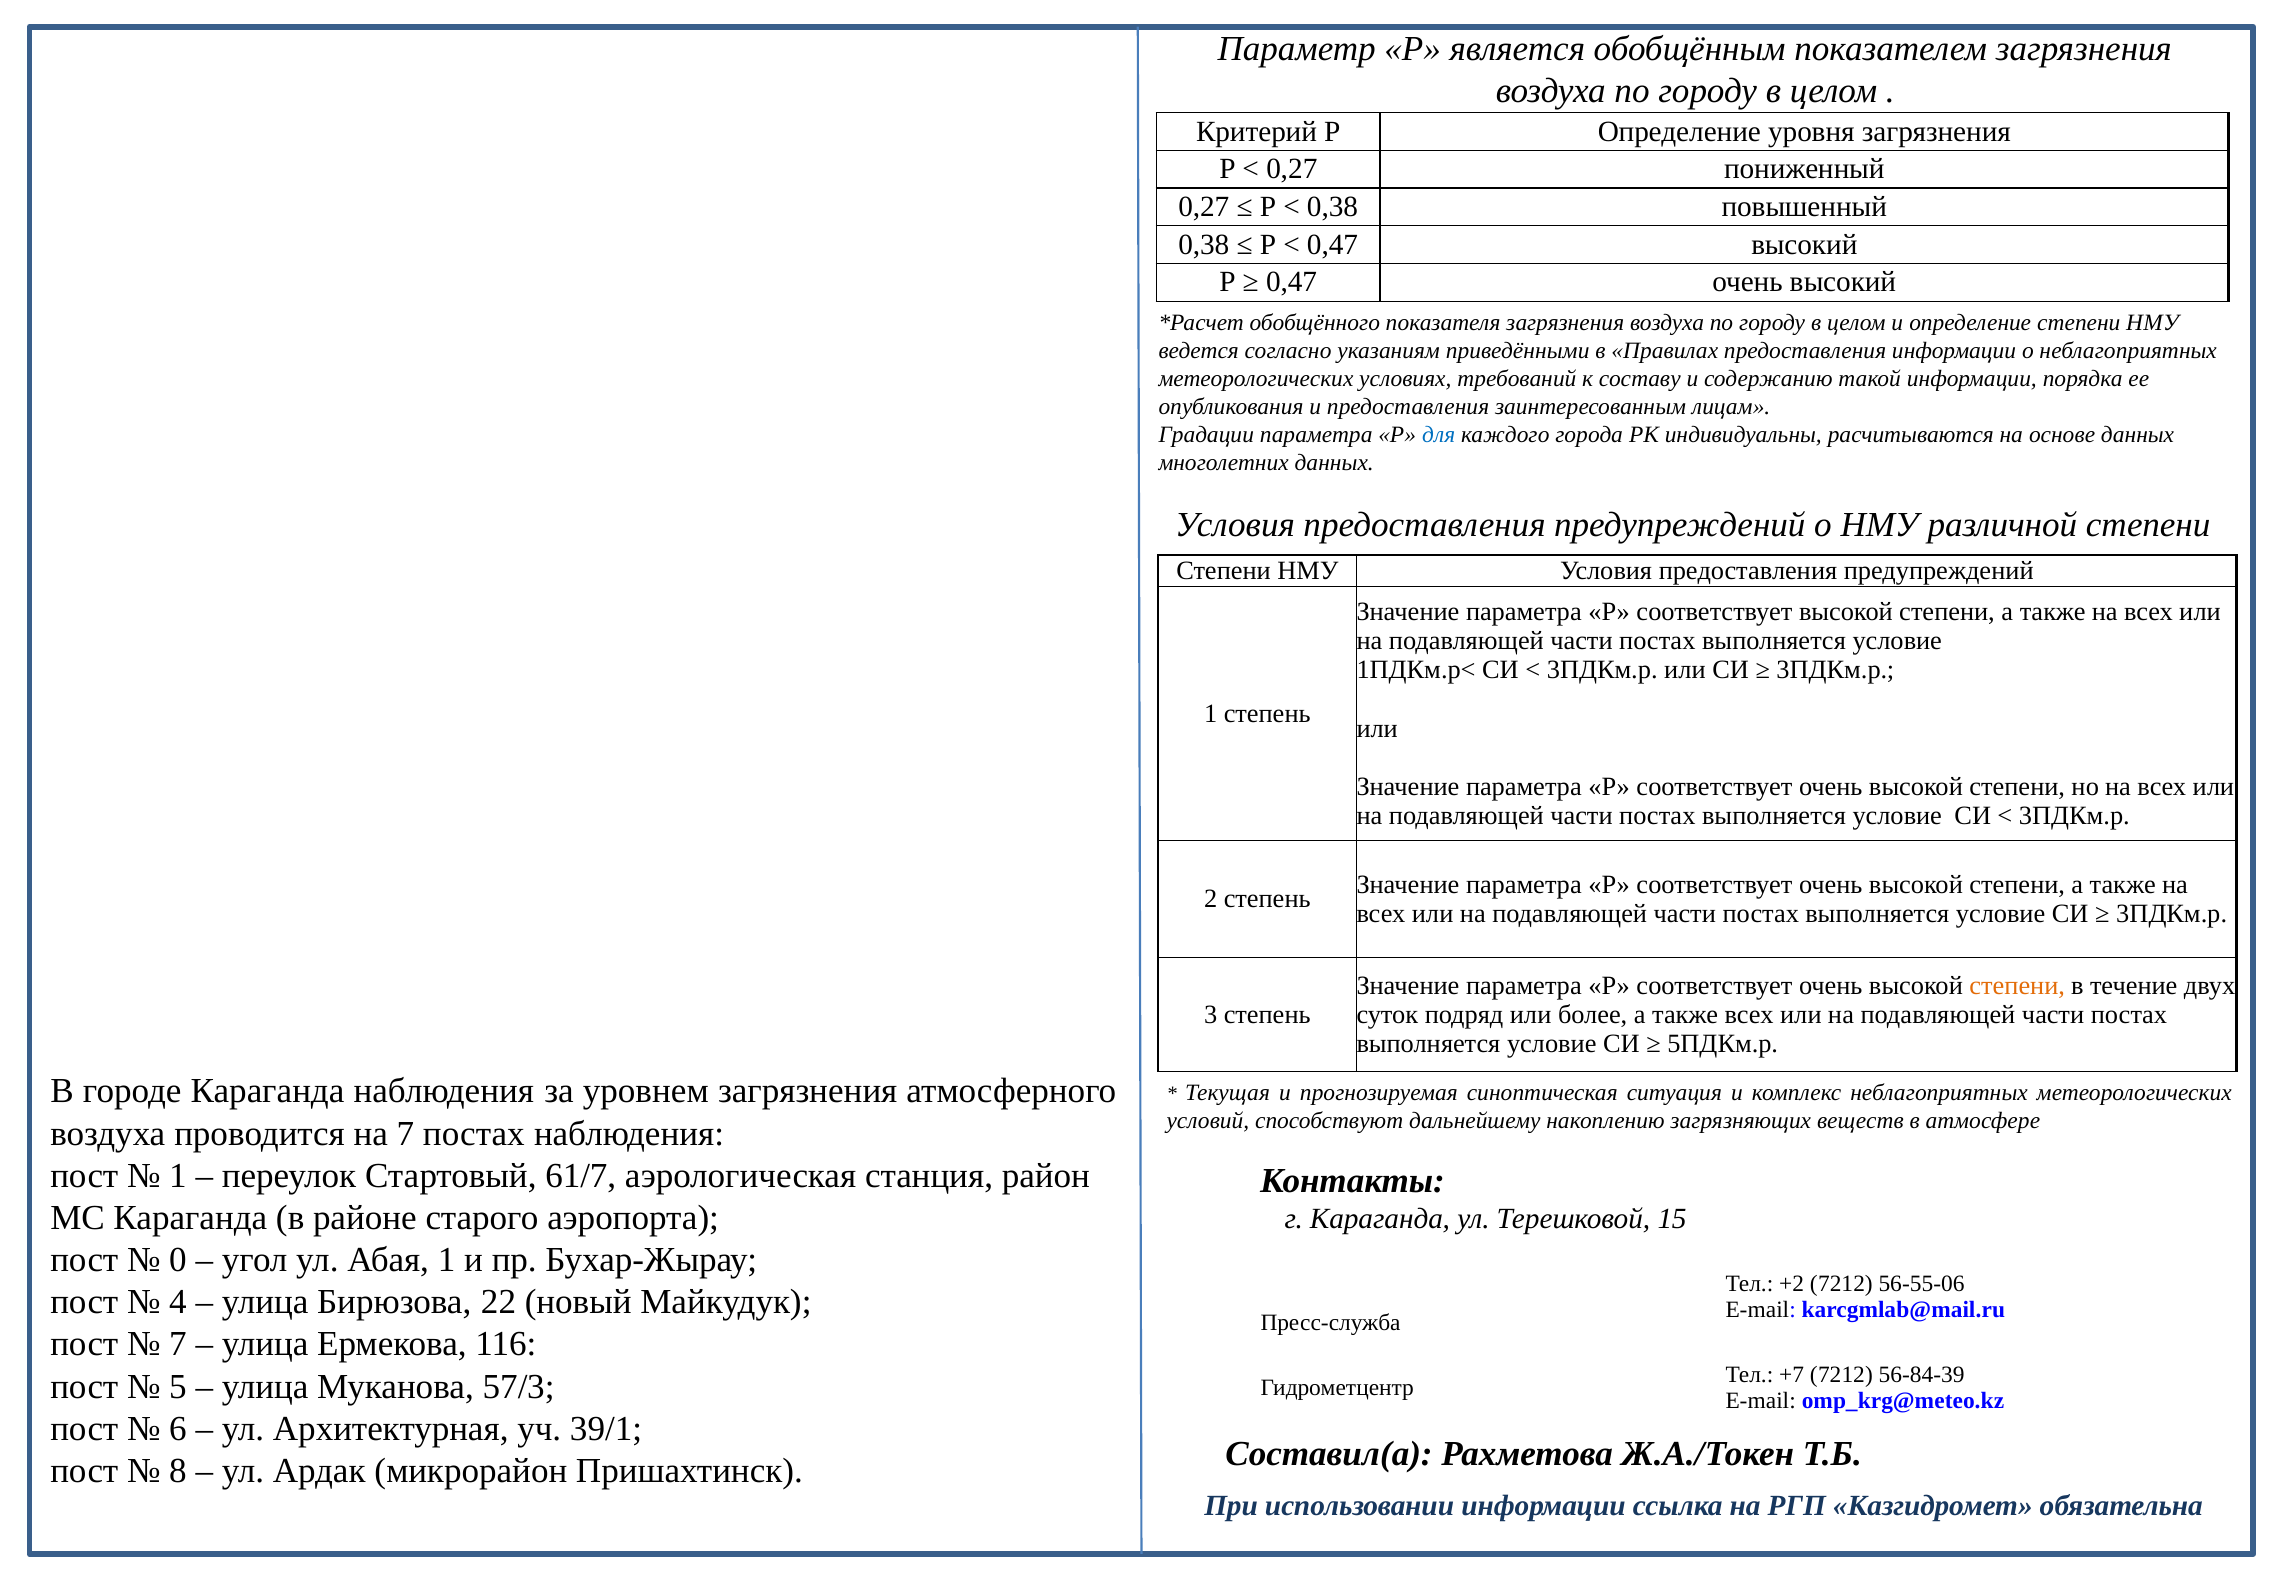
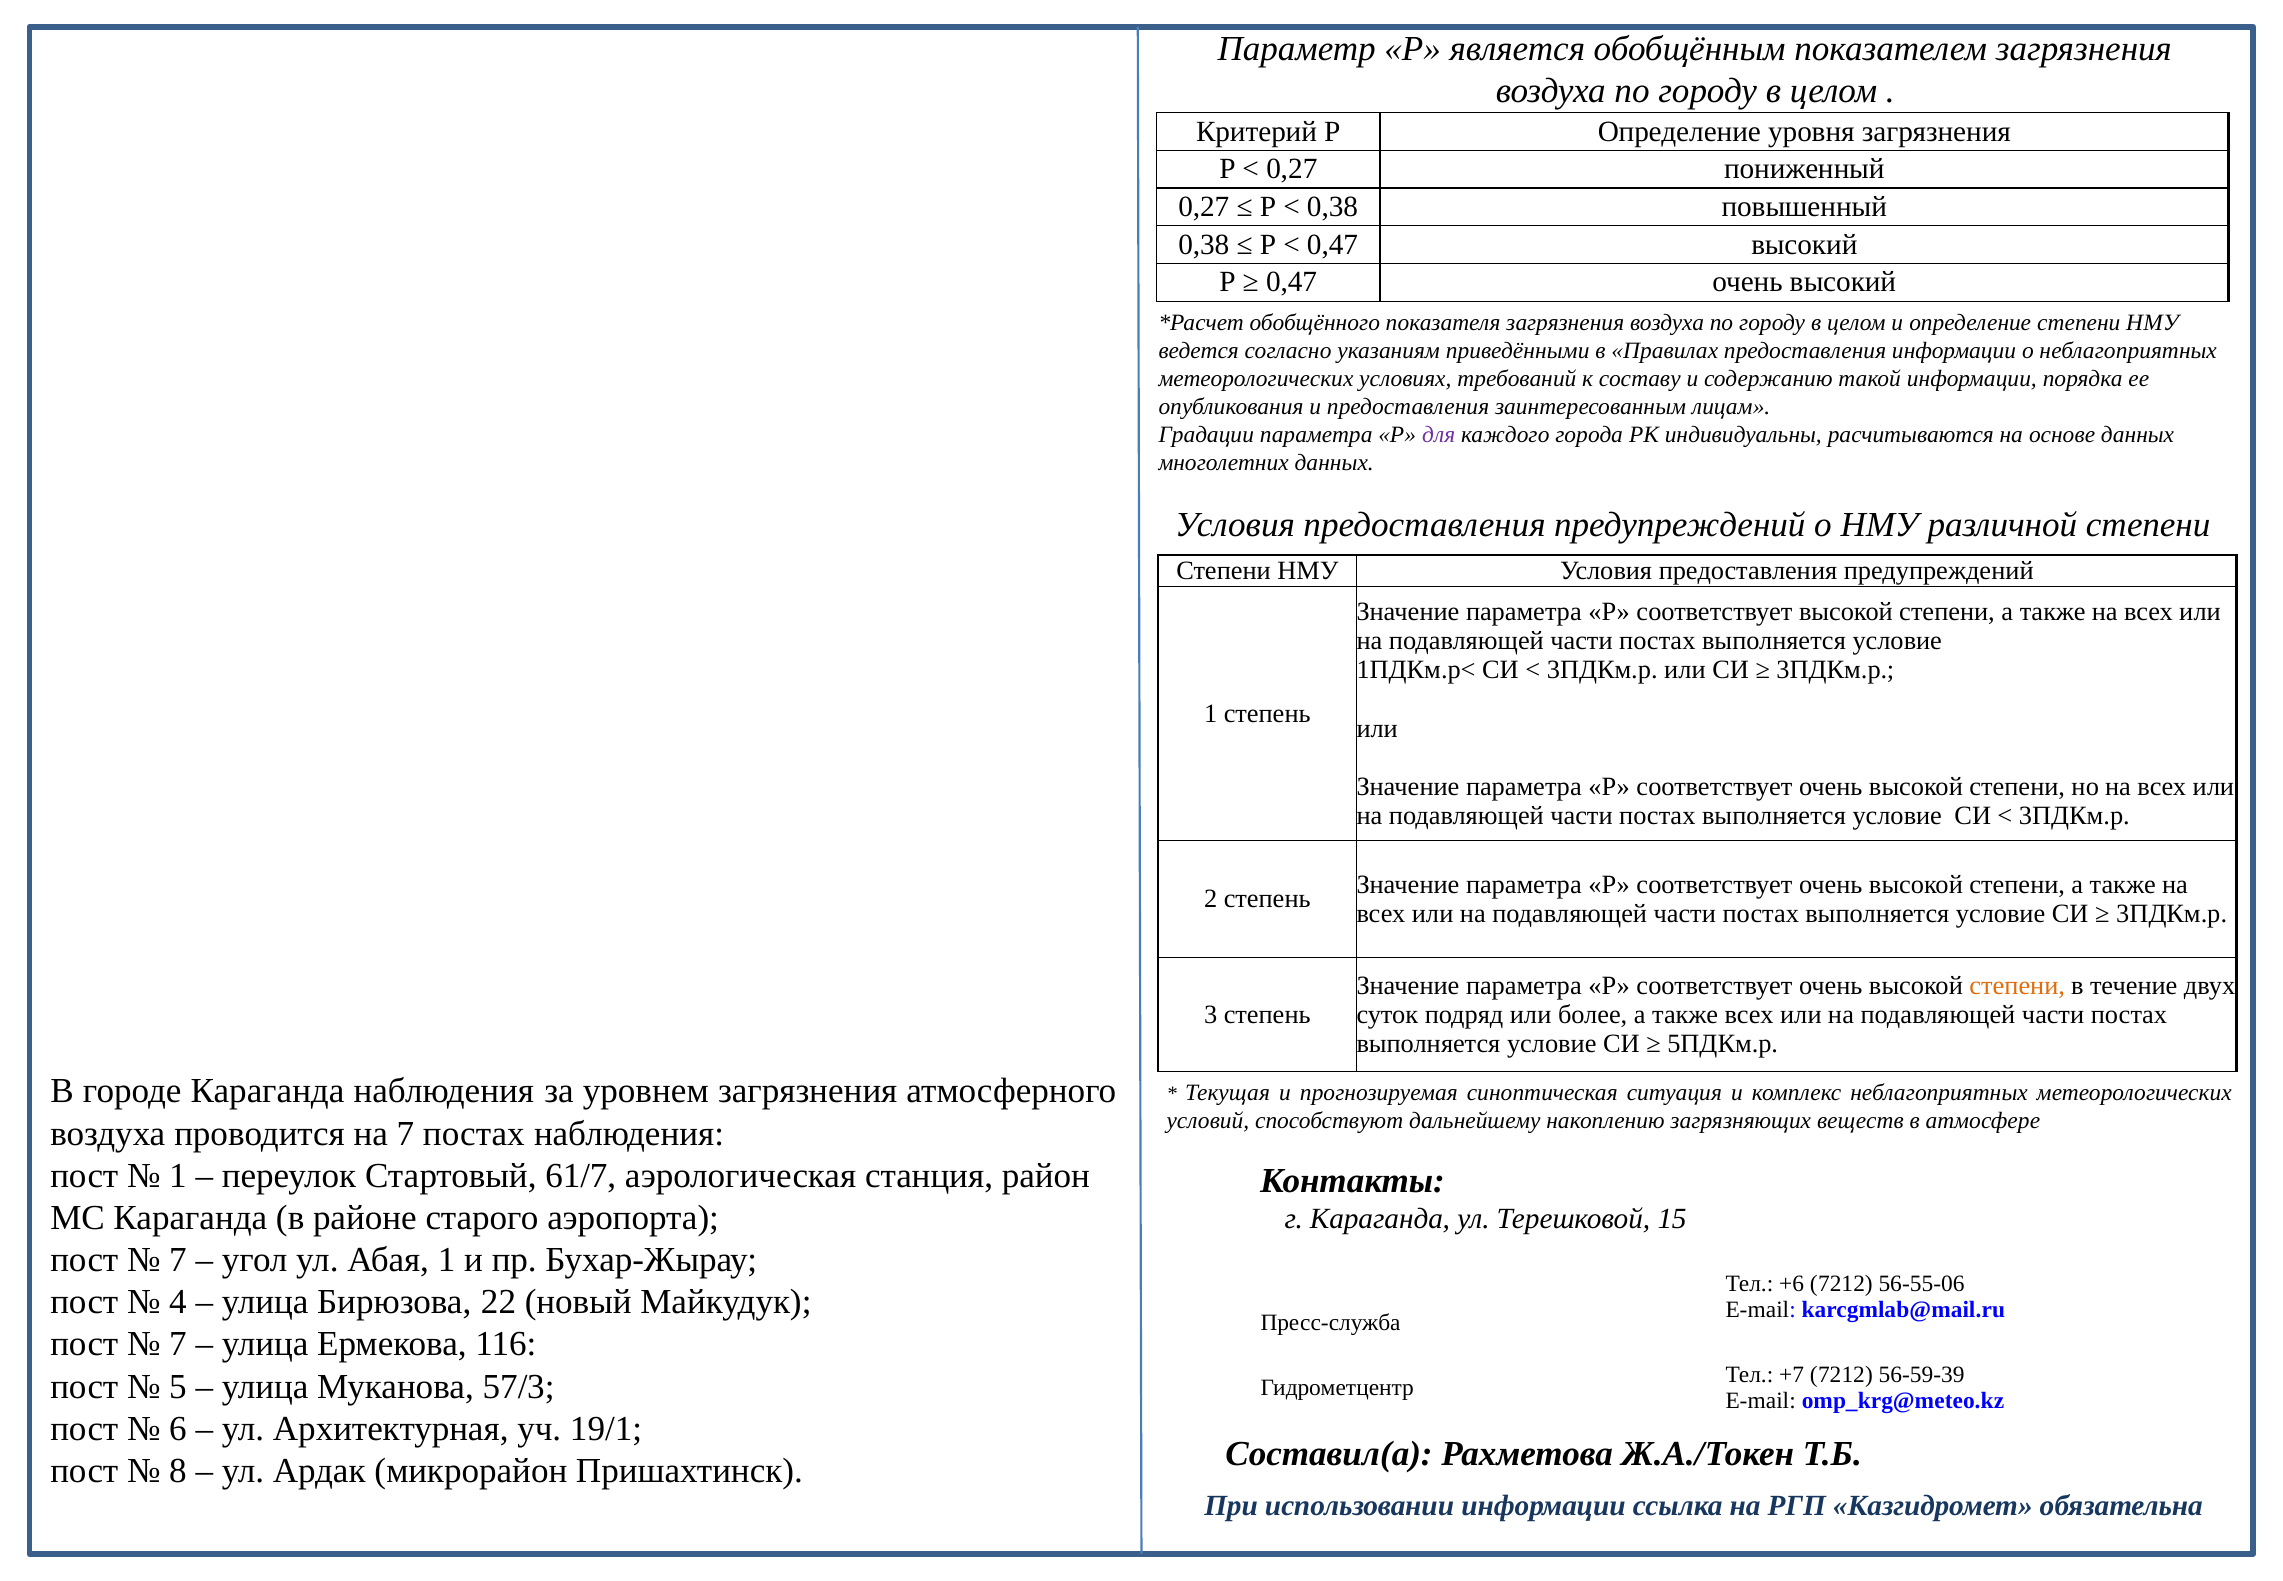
для colour: blue -> purple (1439, 435)
0: 0 -> 7 (178, 1260)
+2: +2 -> +6 (1792, 1283)
56-84-39: 56-84-39 -> 56-59-39 (1922, 1375)
39/1: 39/1 -> 19/1 (606, 1428)
